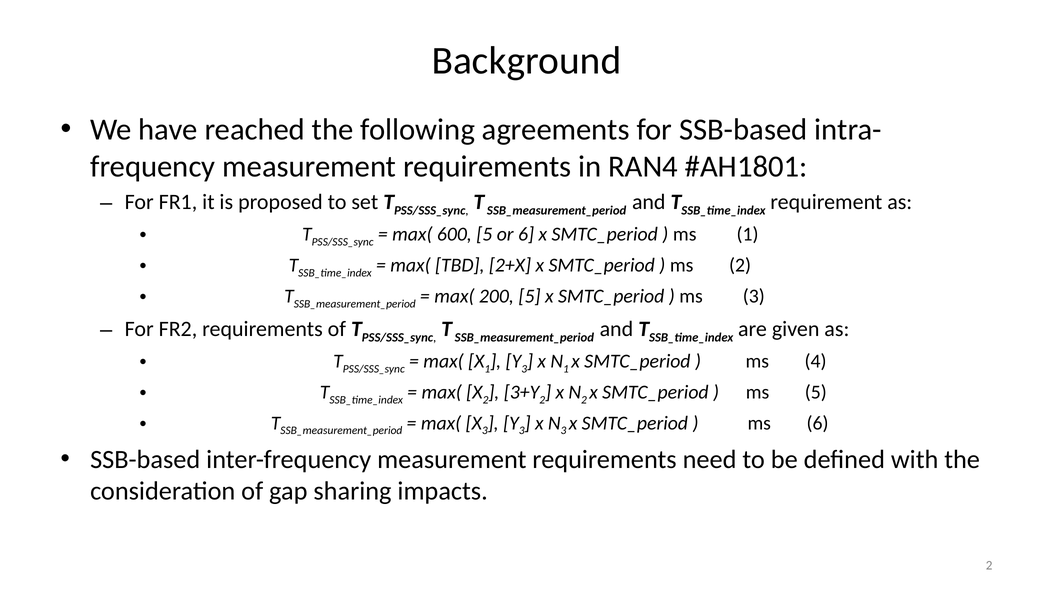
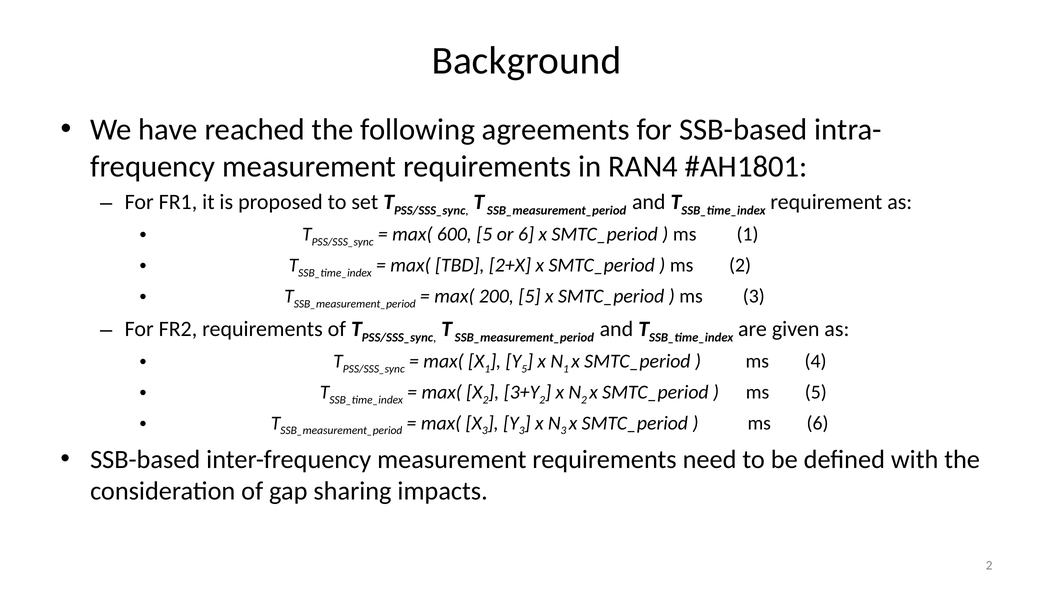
3: 3 -> 5 (524, 369)
